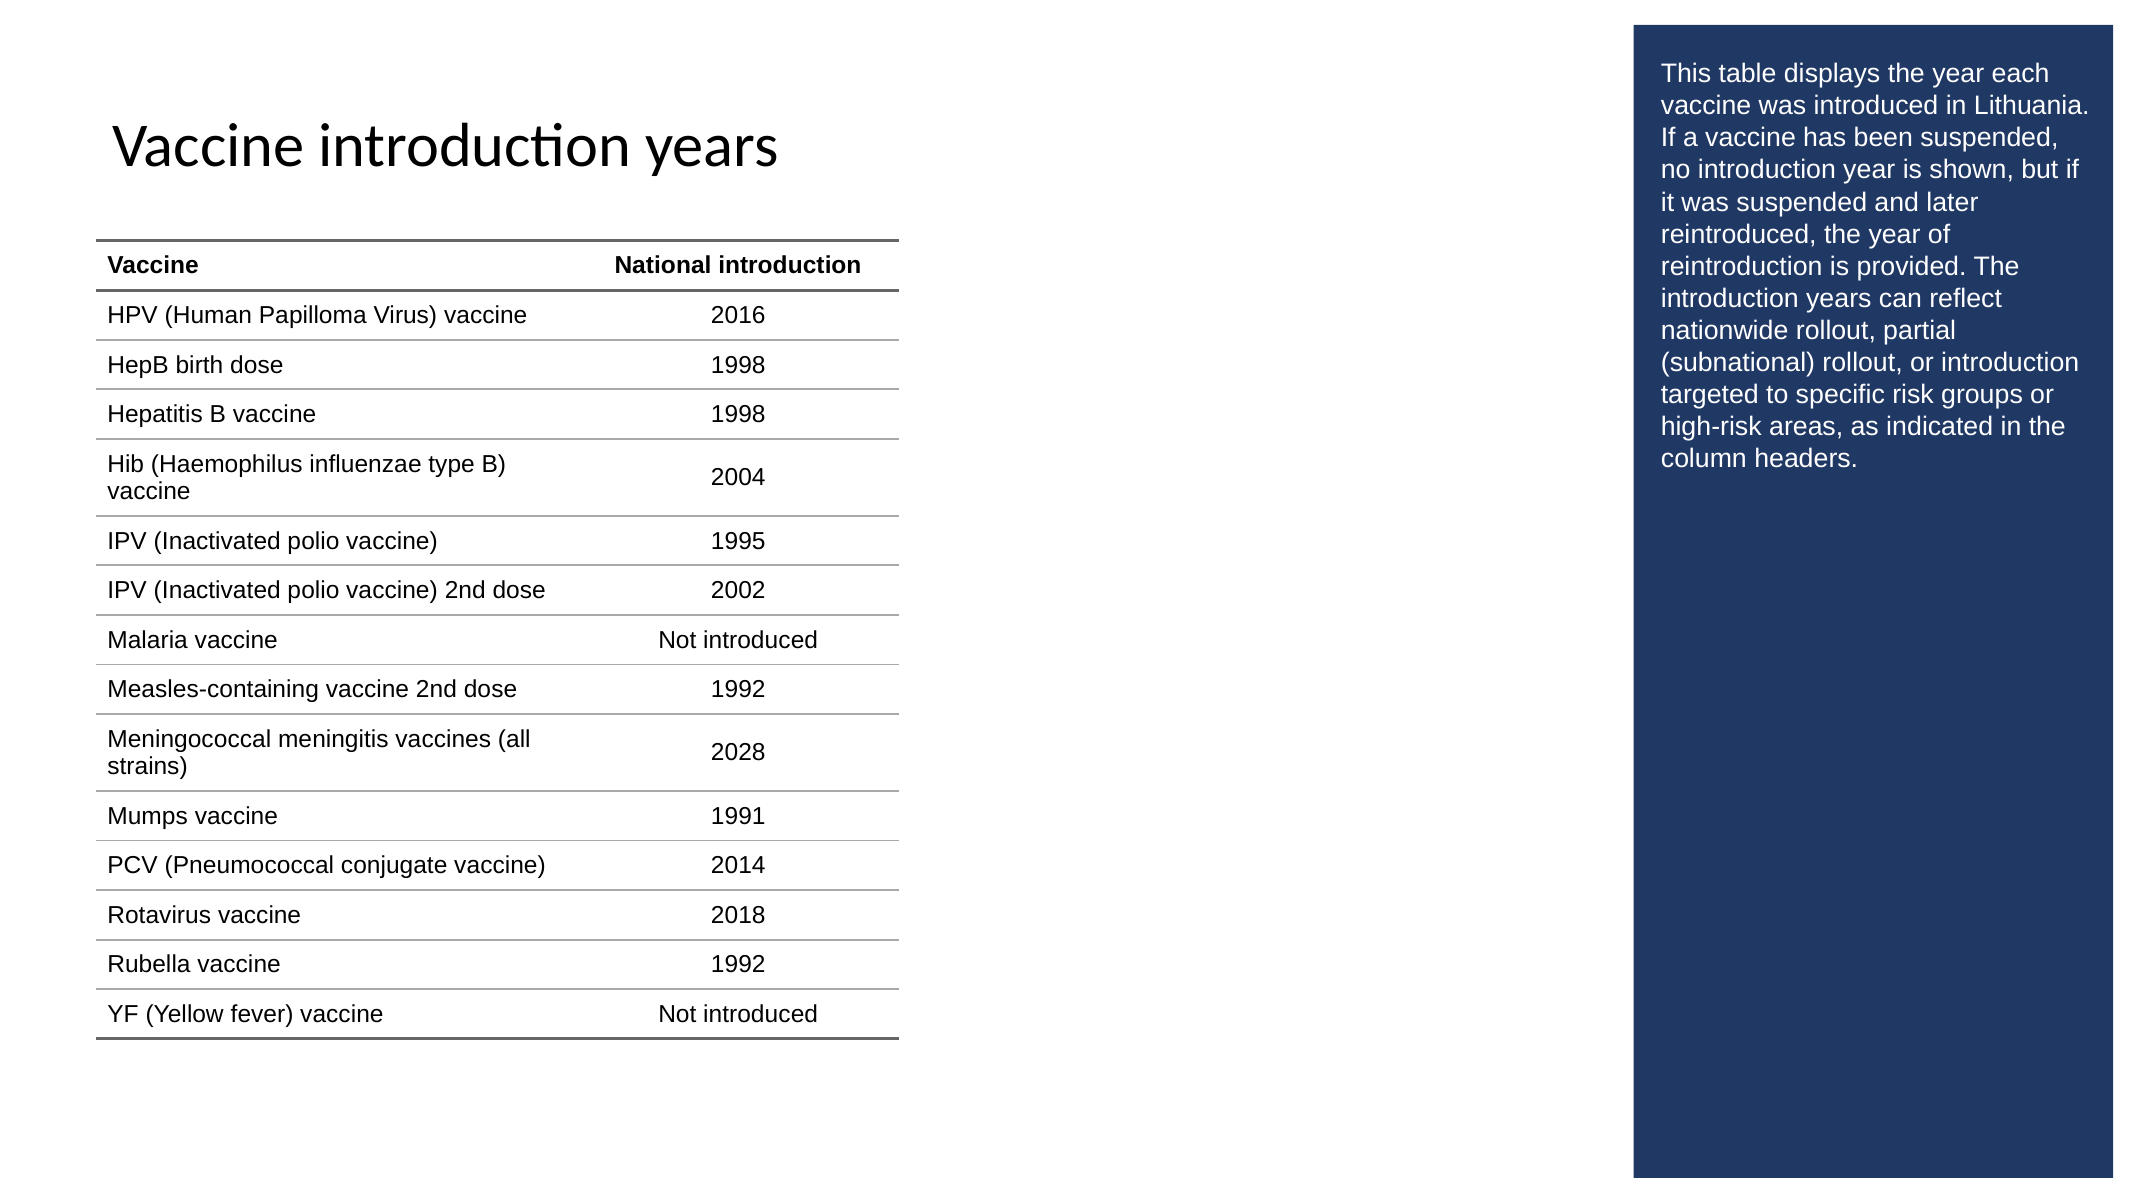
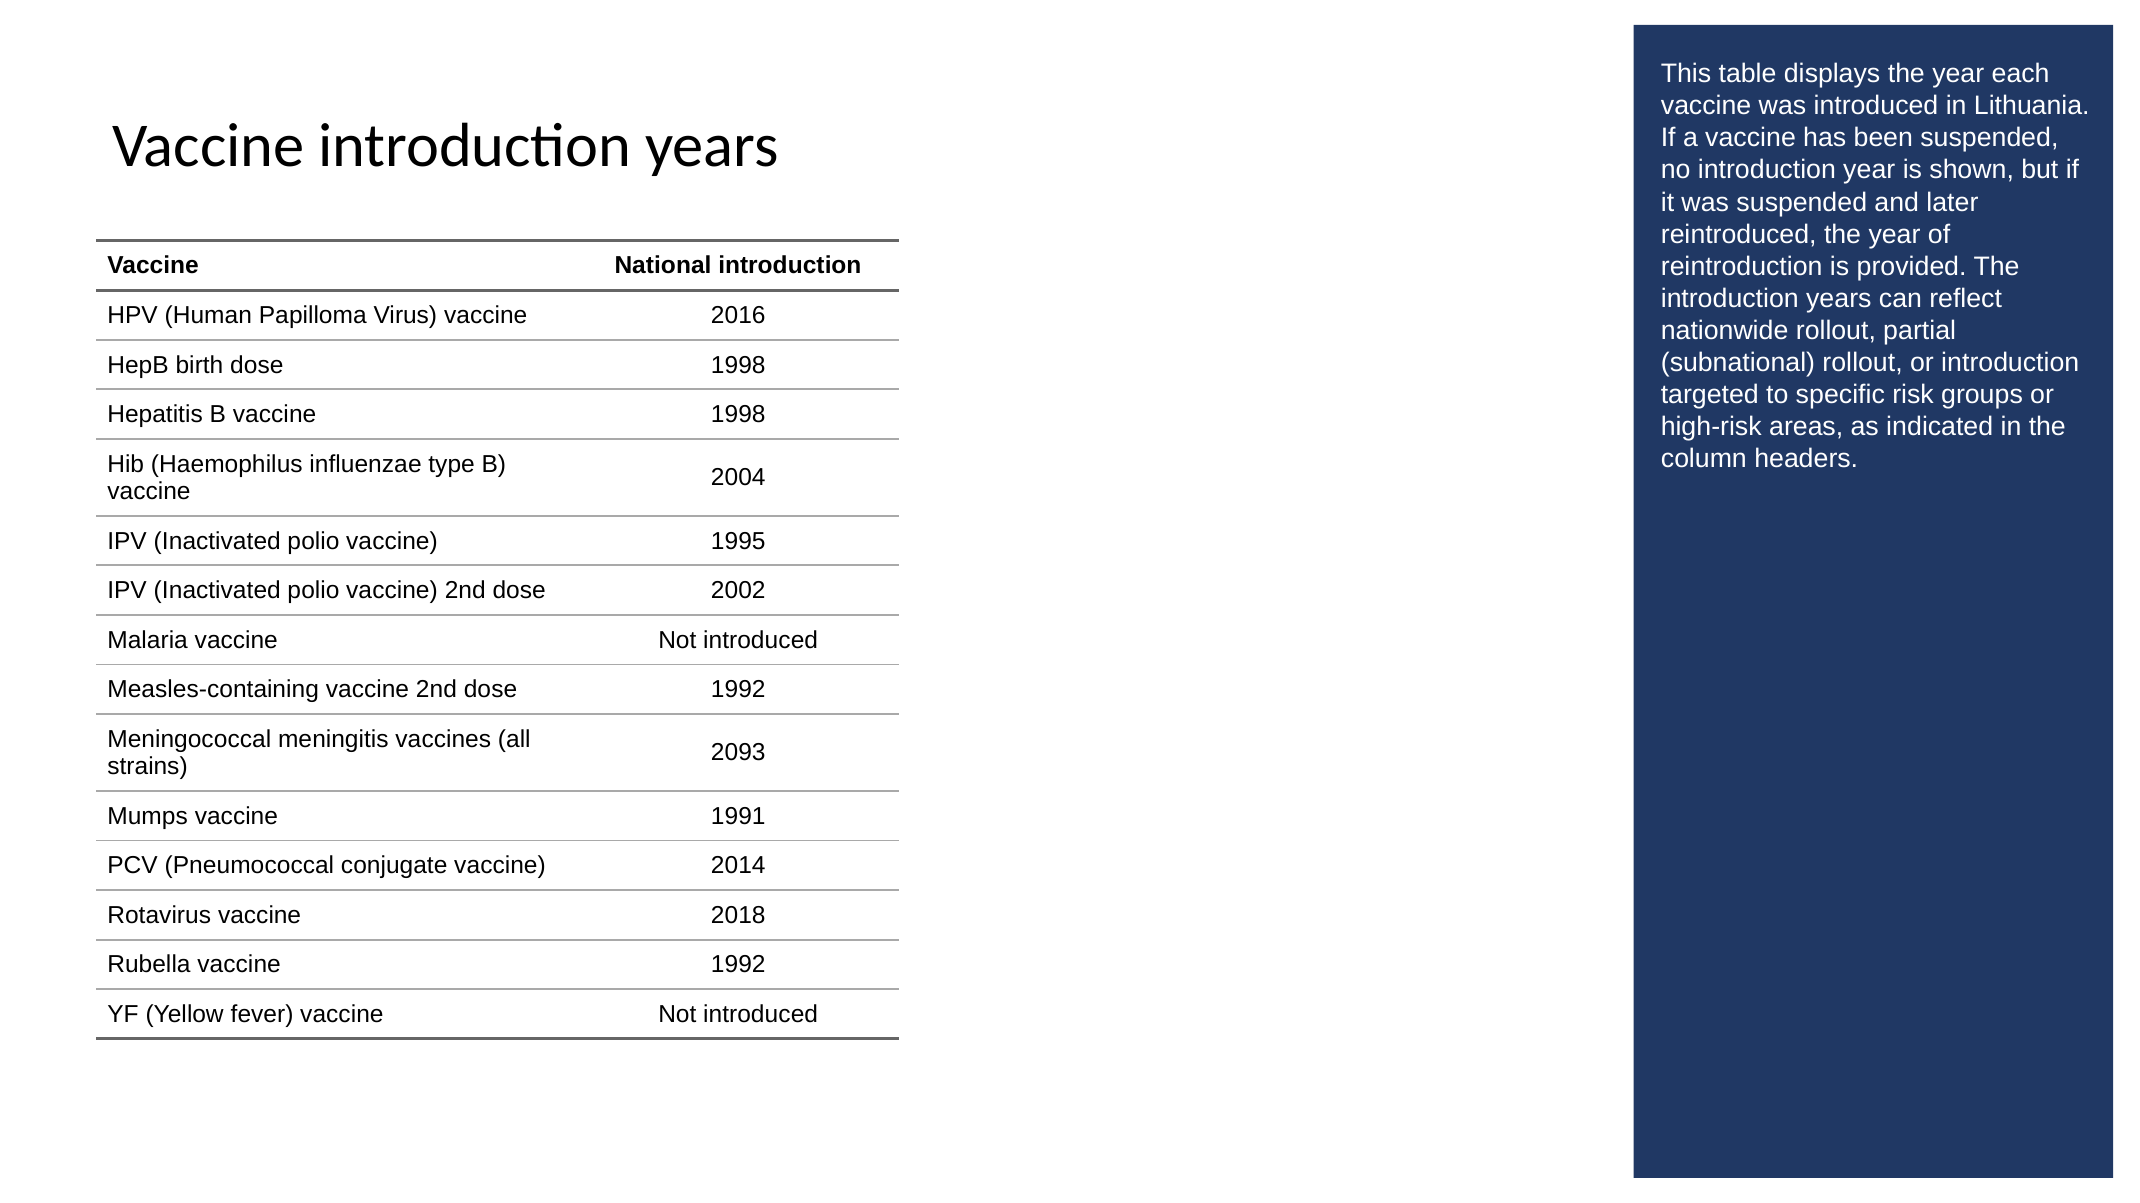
2028: 2028 -> 2093 (738, 753)
